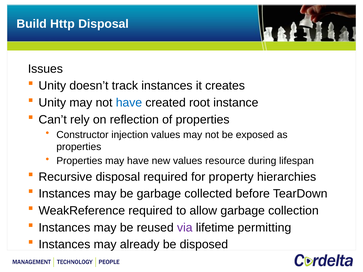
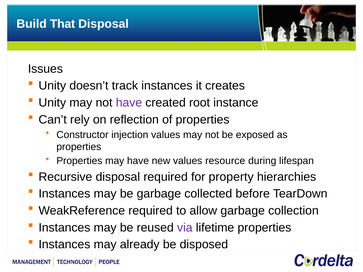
Http: Http -> That (63, 24)
have colour: blue -> purple (129, 103)
lifetime permitting: permitting -> properties (264, 228)
